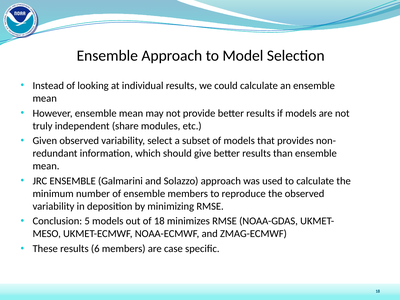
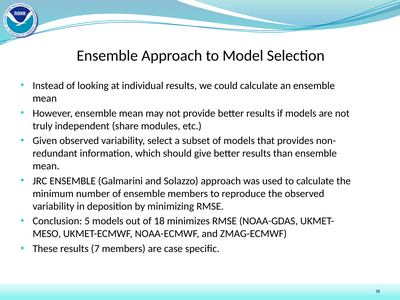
6: 6 -> 7 (95, 249)
